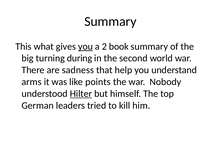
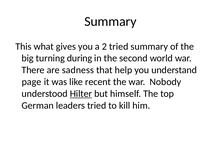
you underline: present -> none (85, 46)
2 book: book -> tried (119, 46)
arms: arms -> page (32, 82)
points: points -> recent (98, 82)
